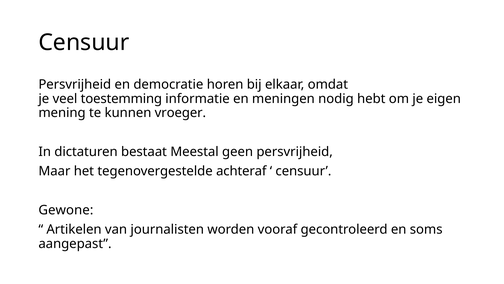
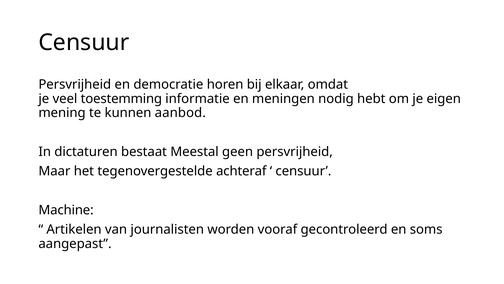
vroeger: vroeger -> aanbod (180, 113)
Gewone: Gewone -> Machine (66, 210)
